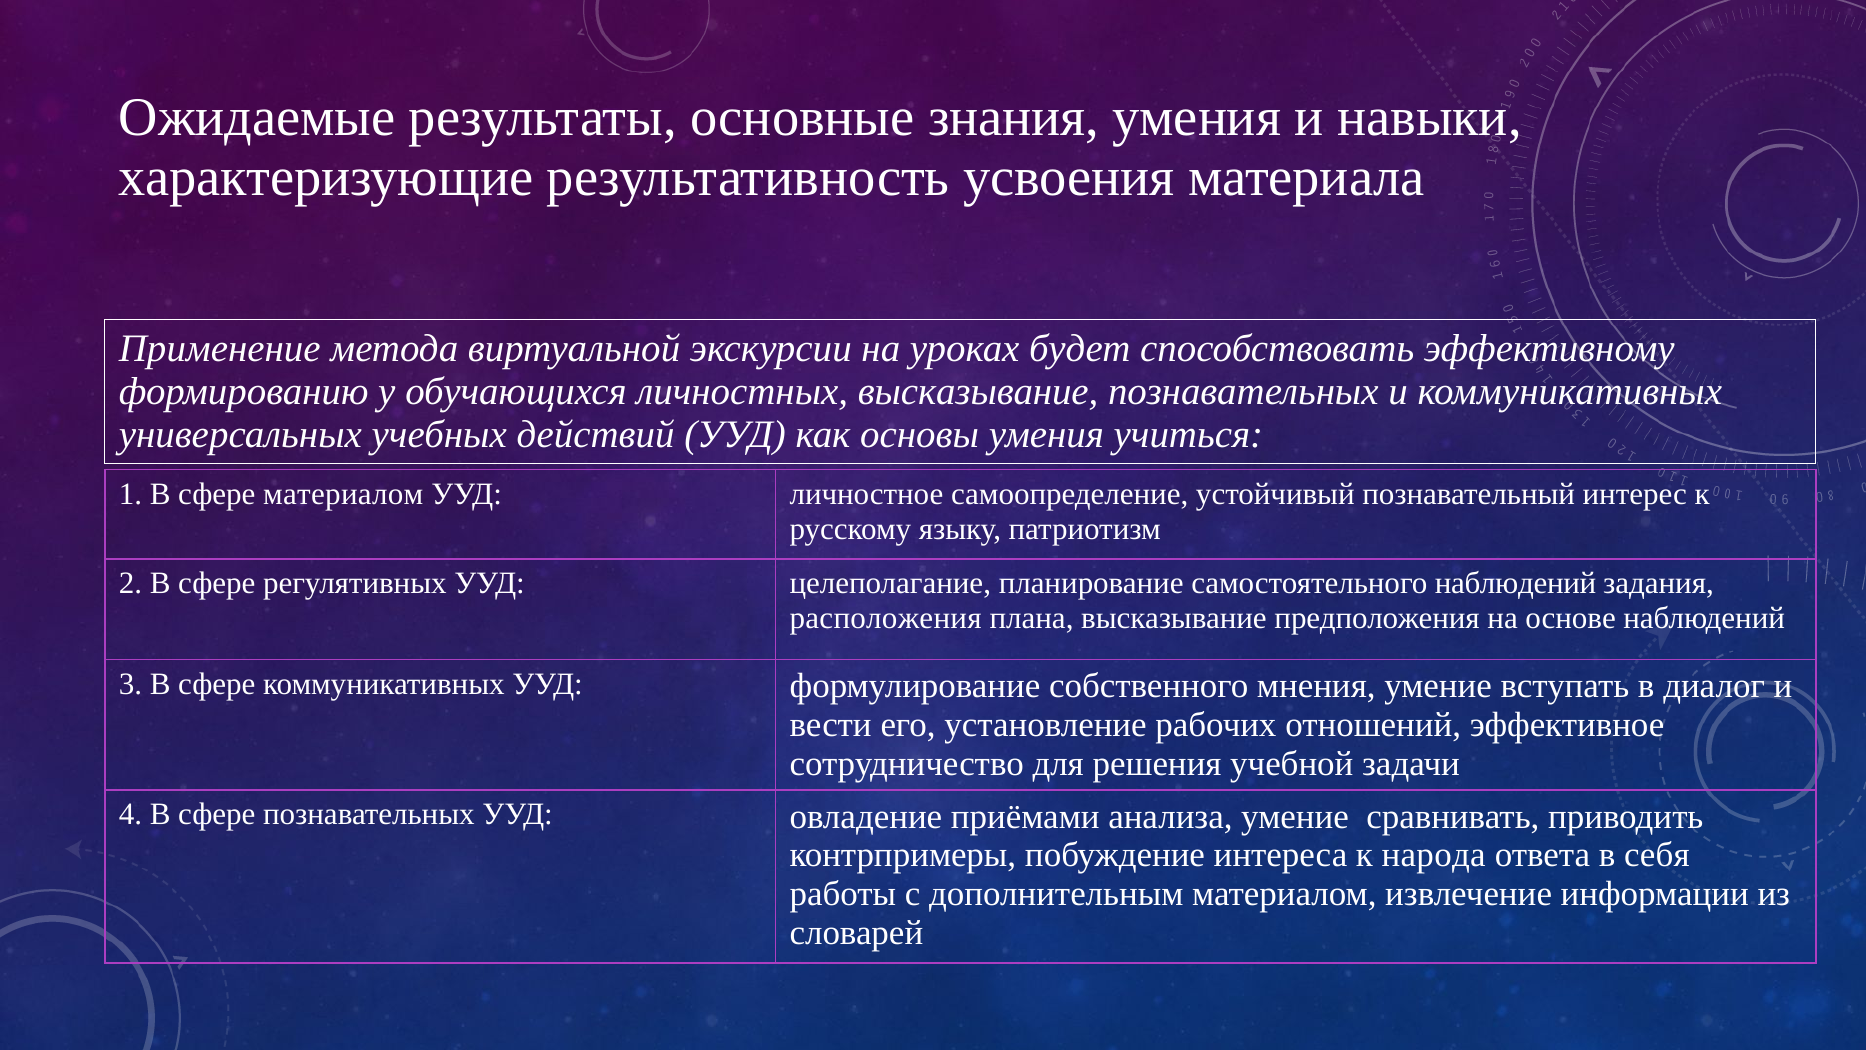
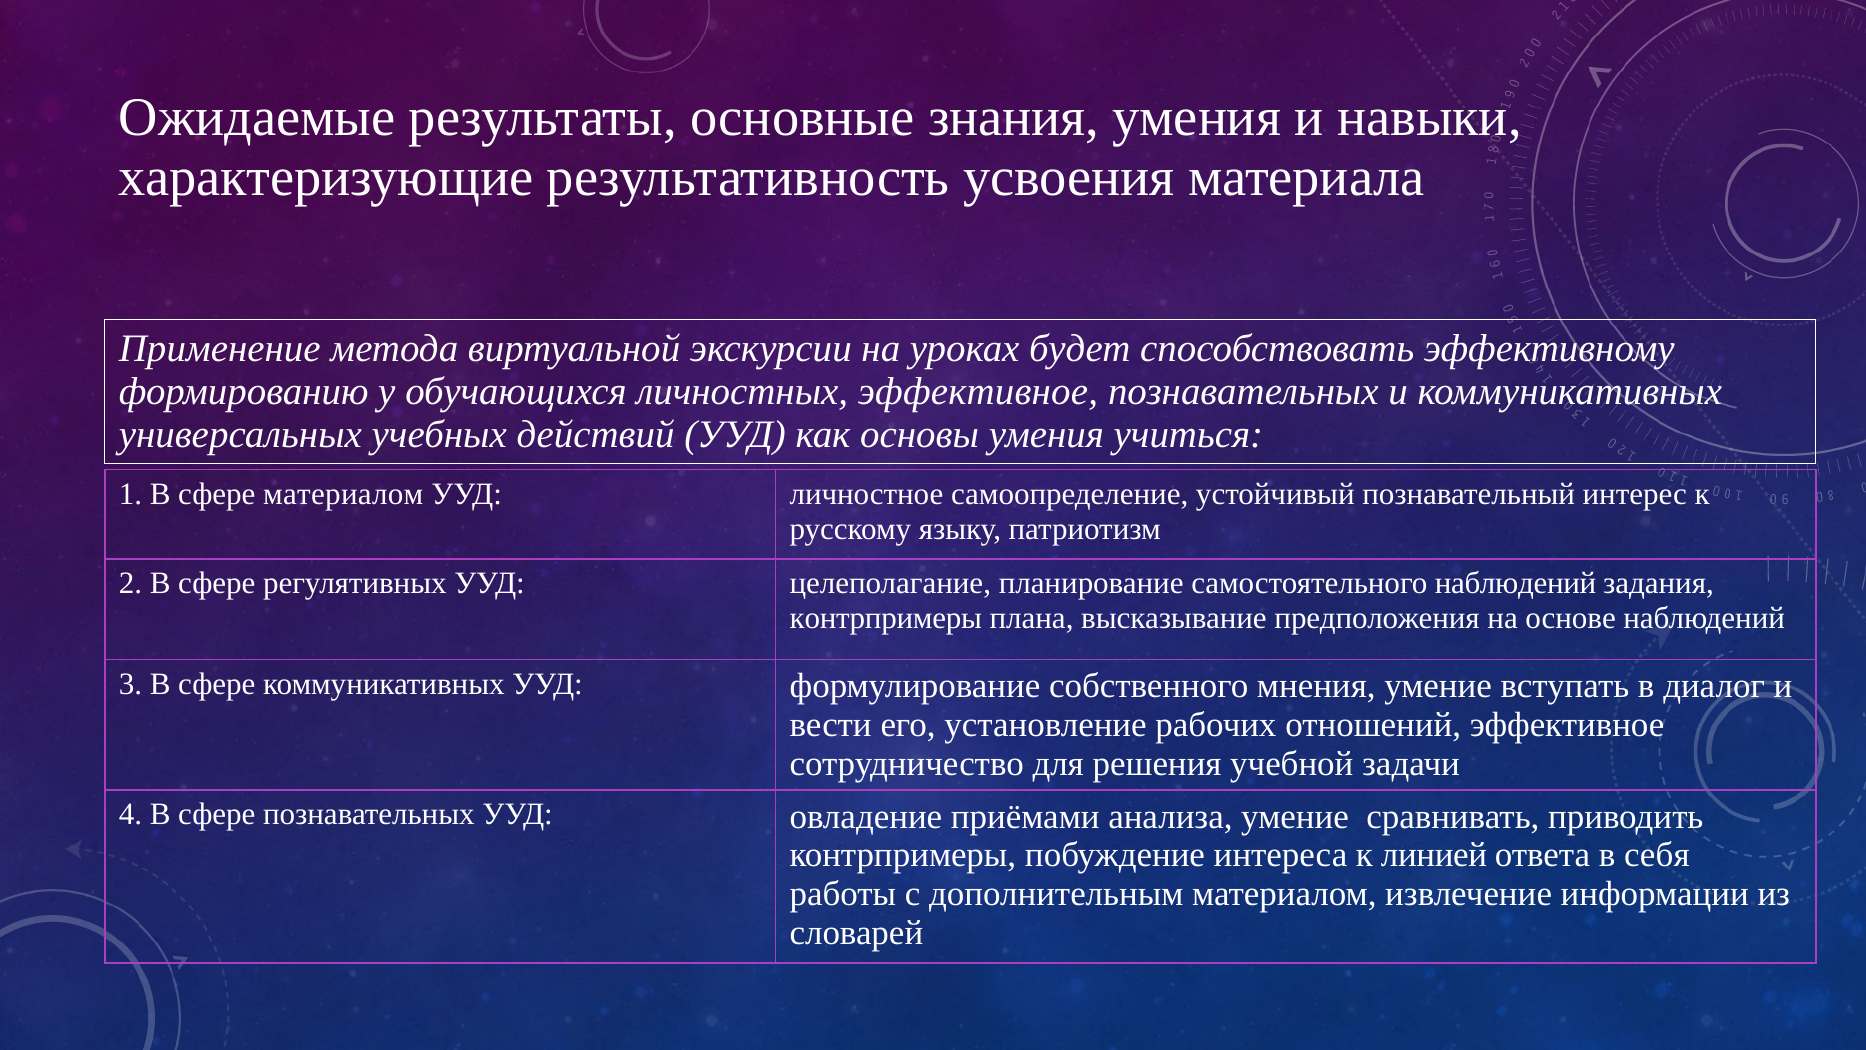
личностных высказывание: высказывание -> эффективное (978, 391)
расположения: расположения -> контрпримеры (886, 618)
народа: народа -> линией (1434, 855)
